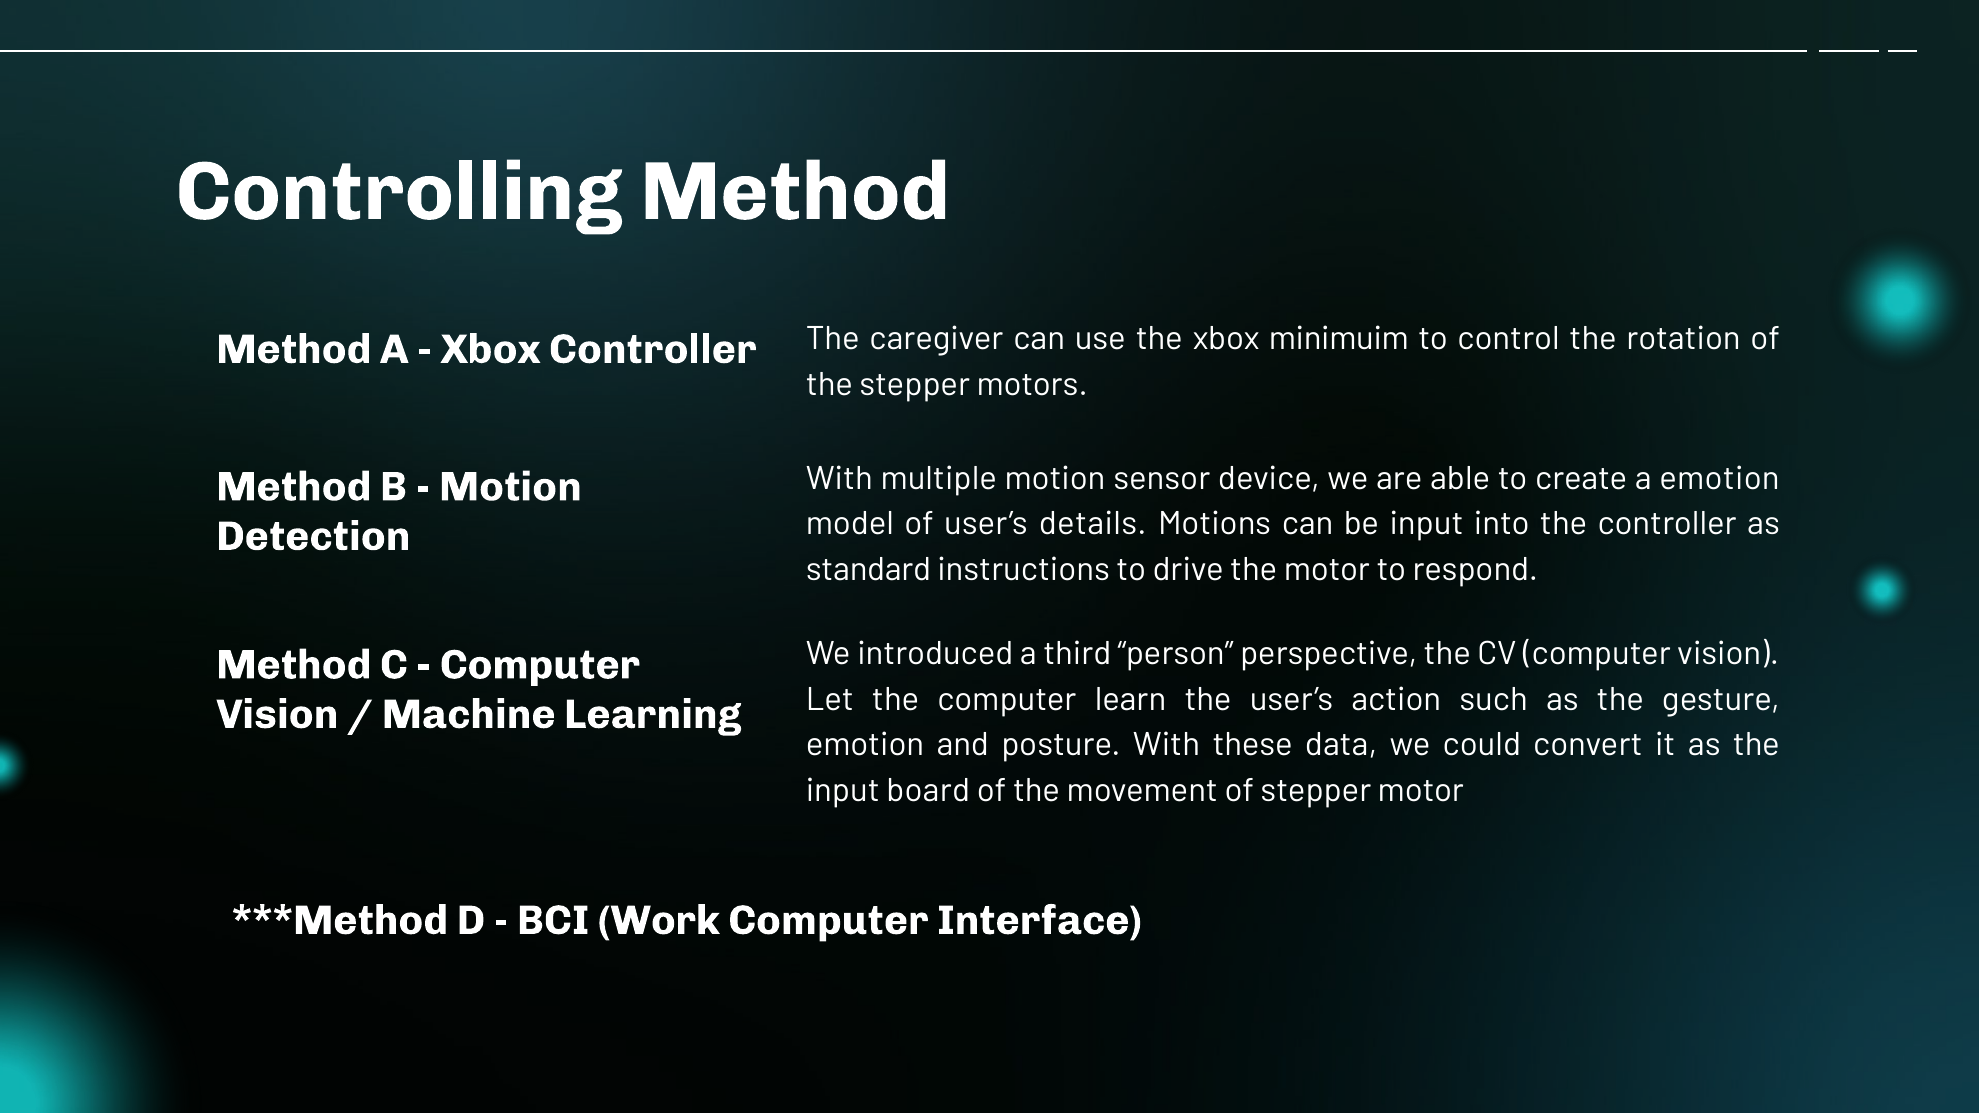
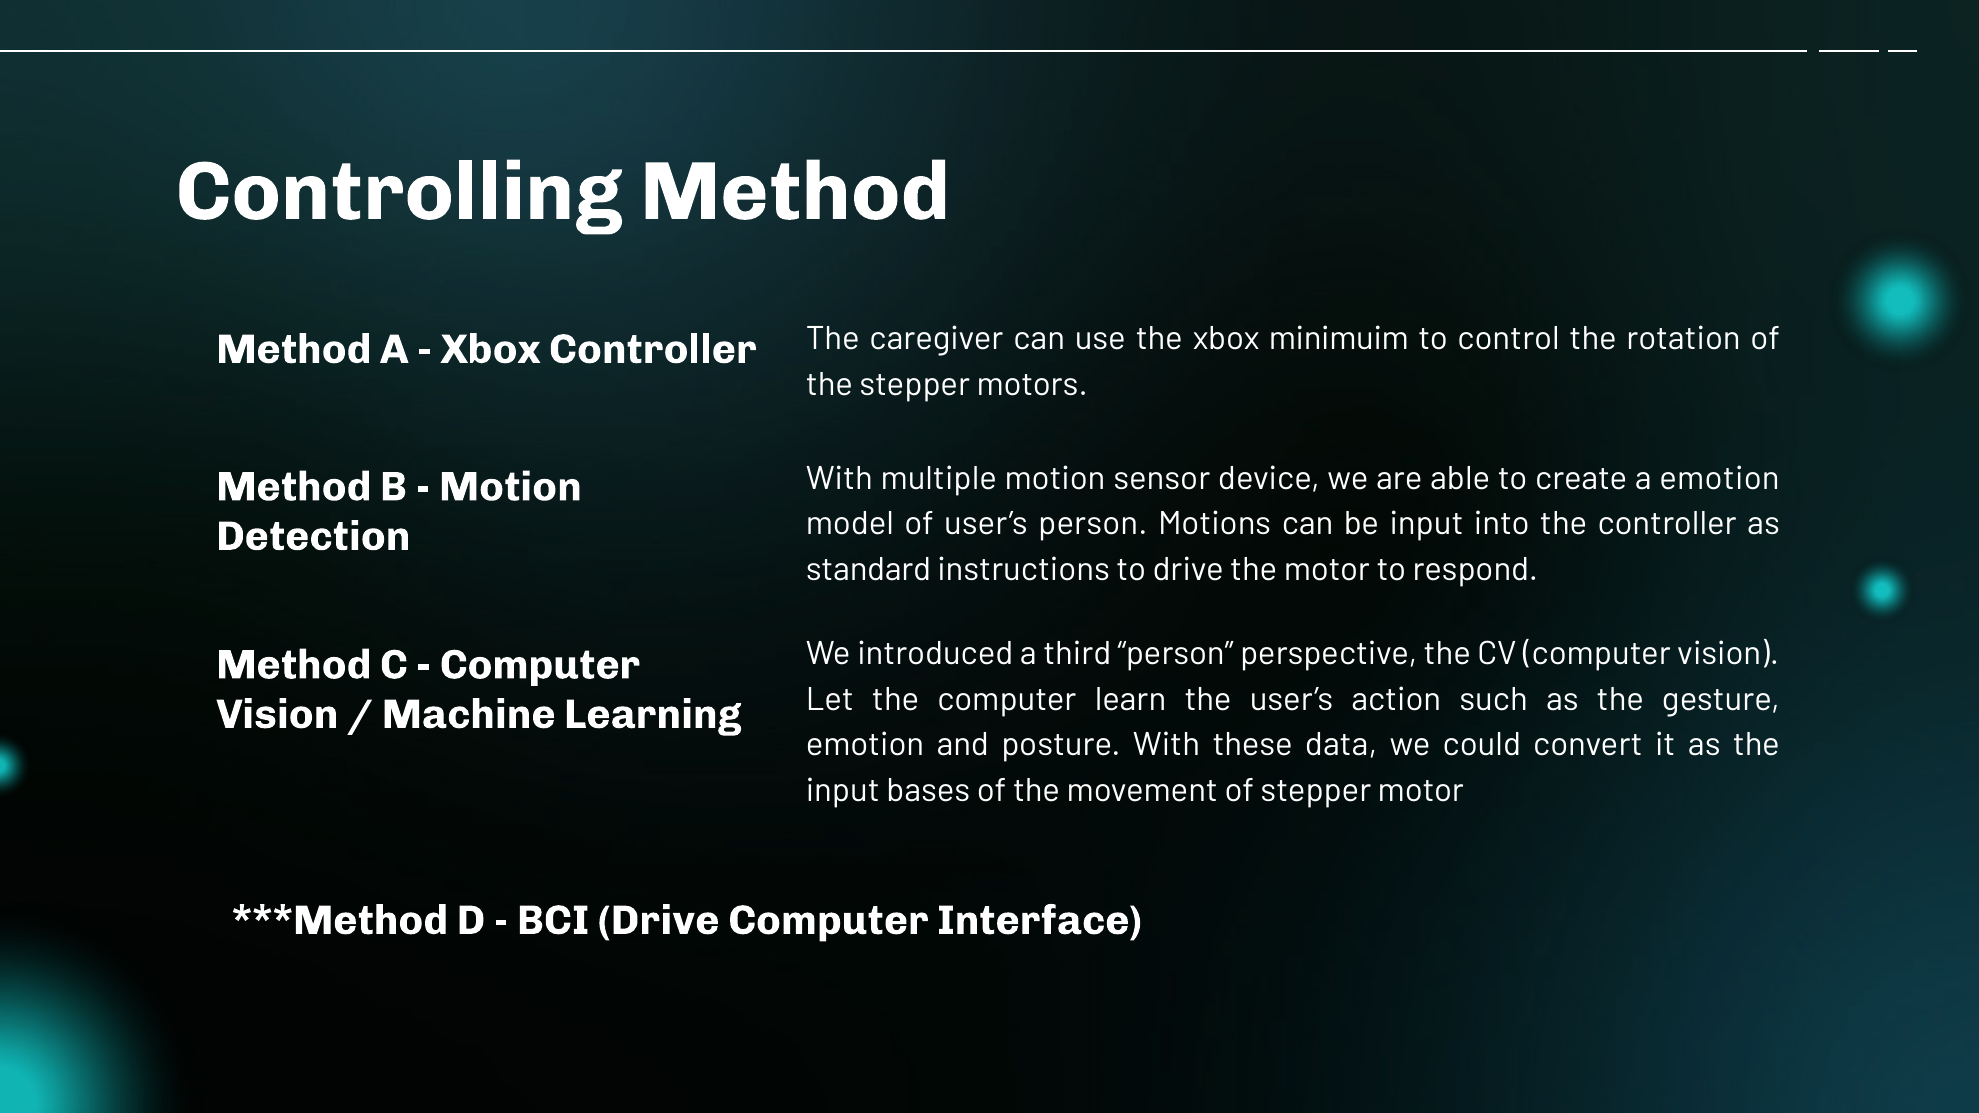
user’s details: details -> person (1093, 524)
board: board -> bases (928, 790)
BCI Work: Work -> Drive (659, 921)
